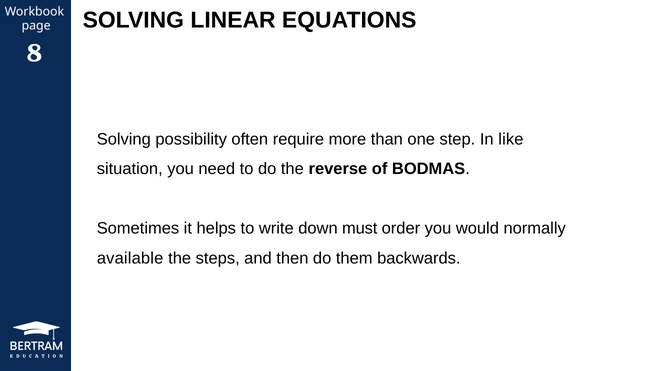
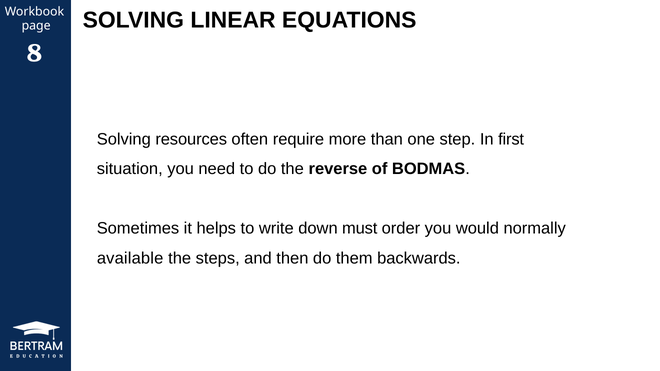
possibility: possibility -> resources (191, 139)
like: like -> first (511, 139)
